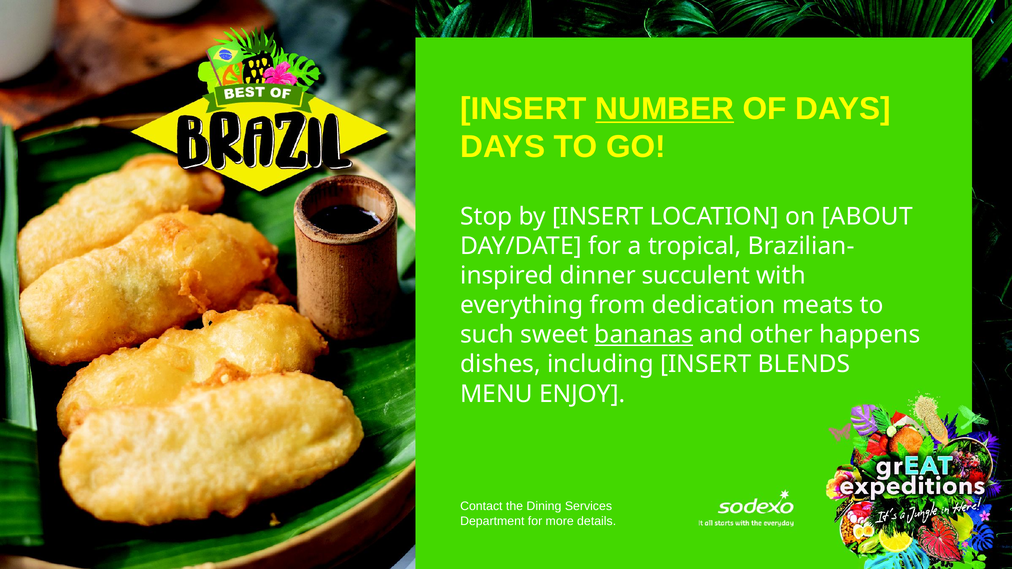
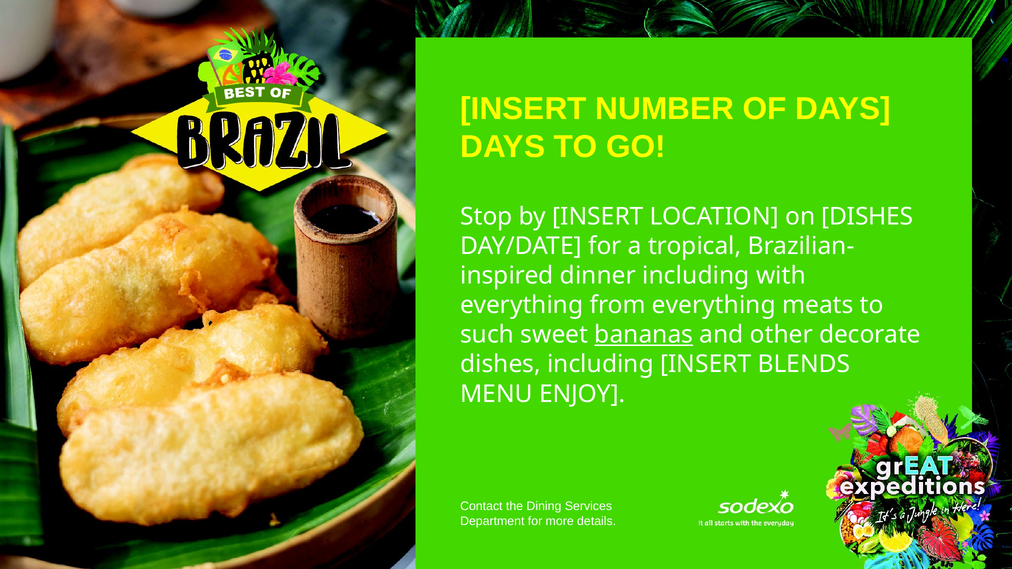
NUMBER underline: present -> none (665, 109)
on ABOUT: ABOUT -> DISHES (867, 217)
dinner succulent: succulent -> including (696, 276)
from dedication: dedication -> everything (714, 305)
happens: happens -> decorate (870, 335)
